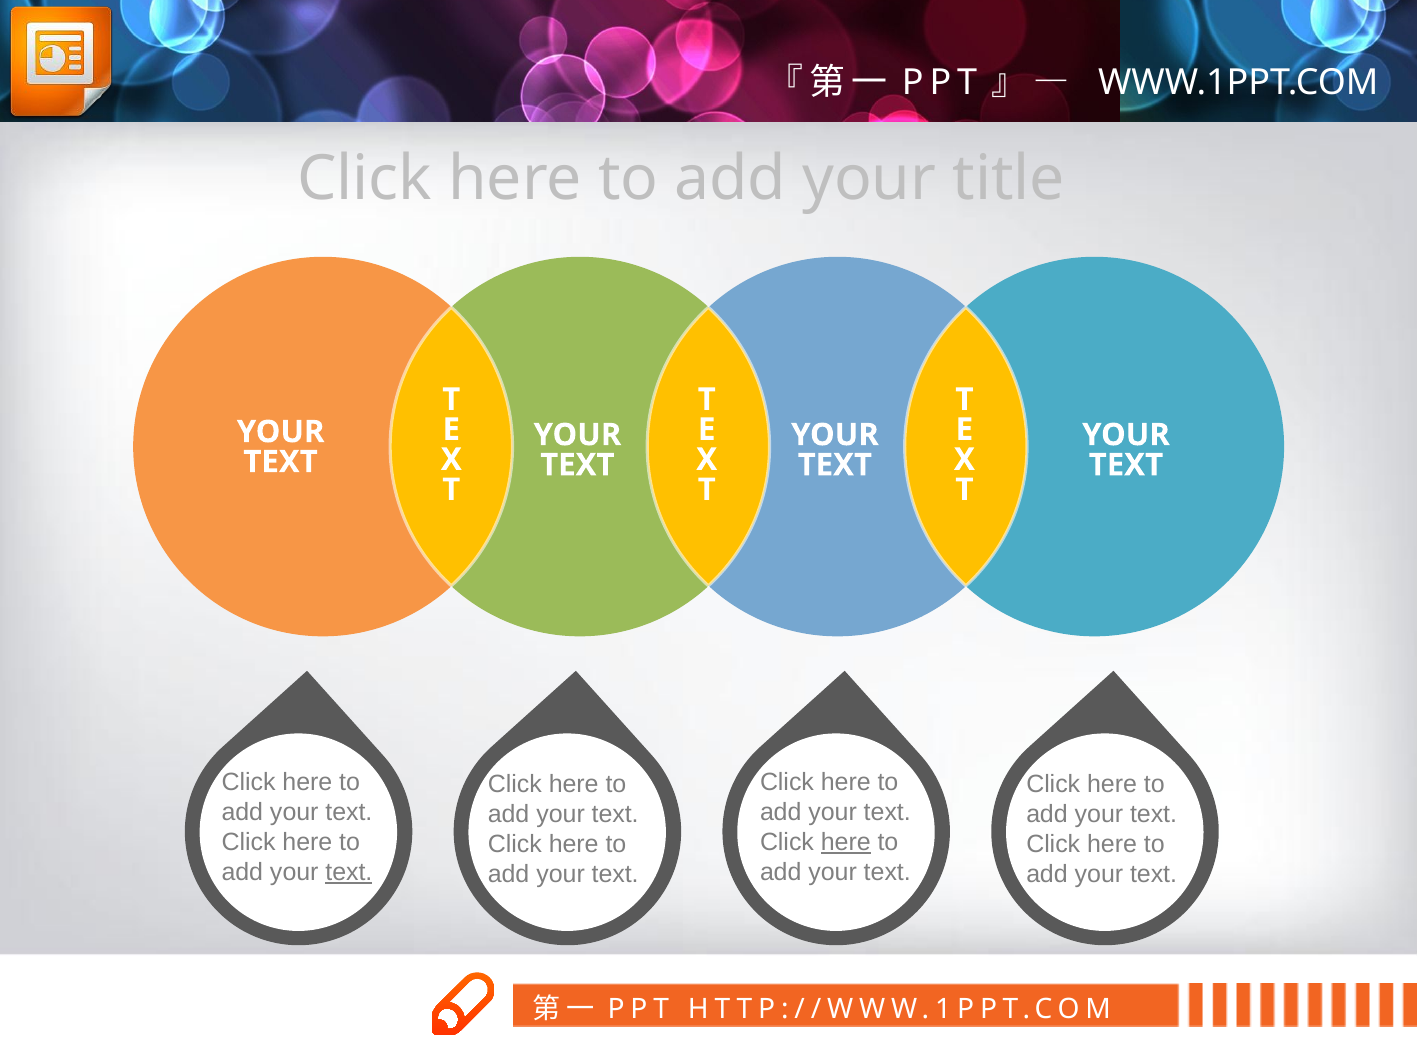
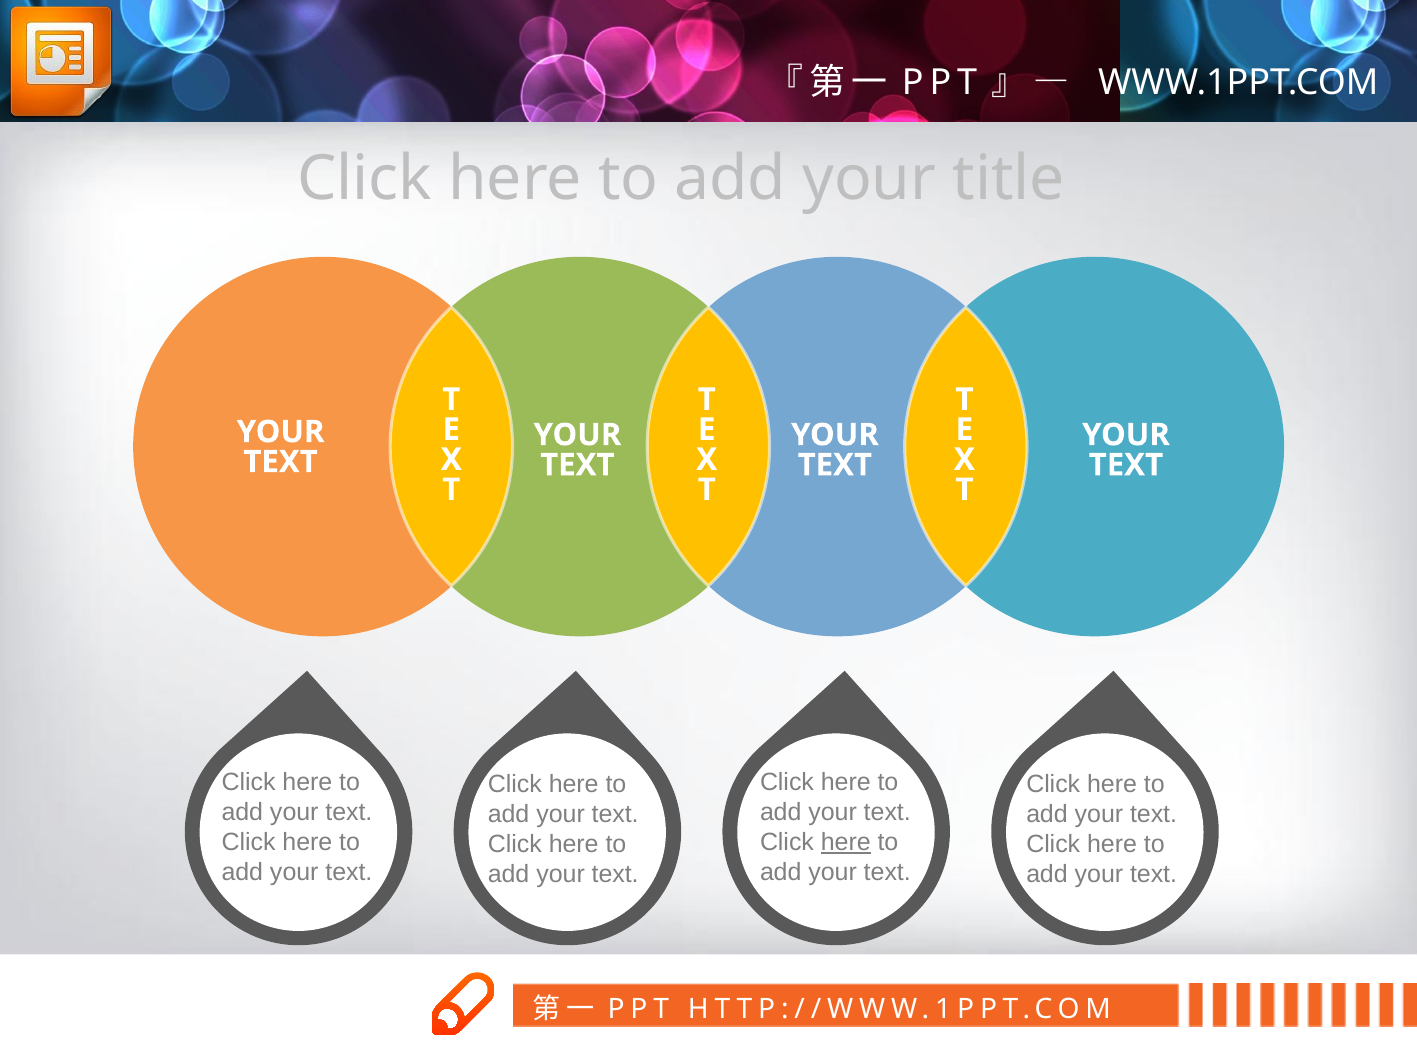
text underline: present -> none (349, 872)
